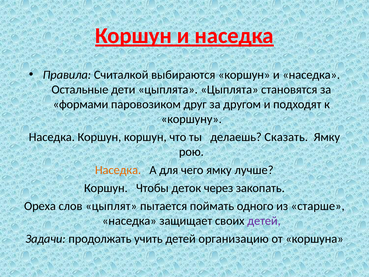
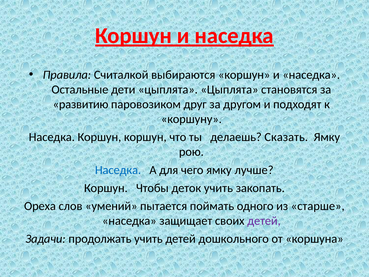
формами: формами -> развитию (81, 104)
Наседка colour: orange -> blue (118, 170)
деток через: через -> учить (218, 188)
цыплят: цыплят -> умений (111, 206)
организацию: организацию -> дошкольного (234, 239)
